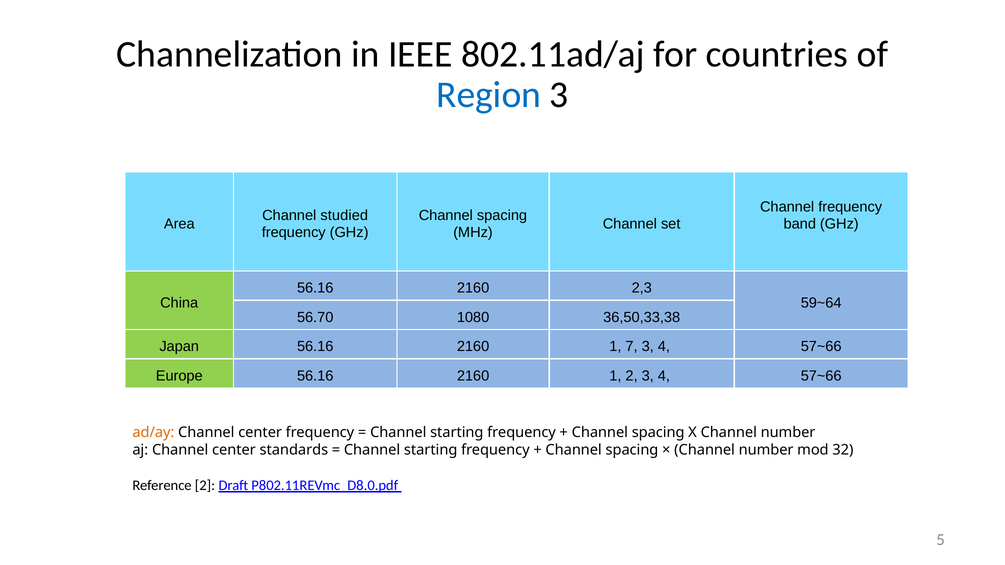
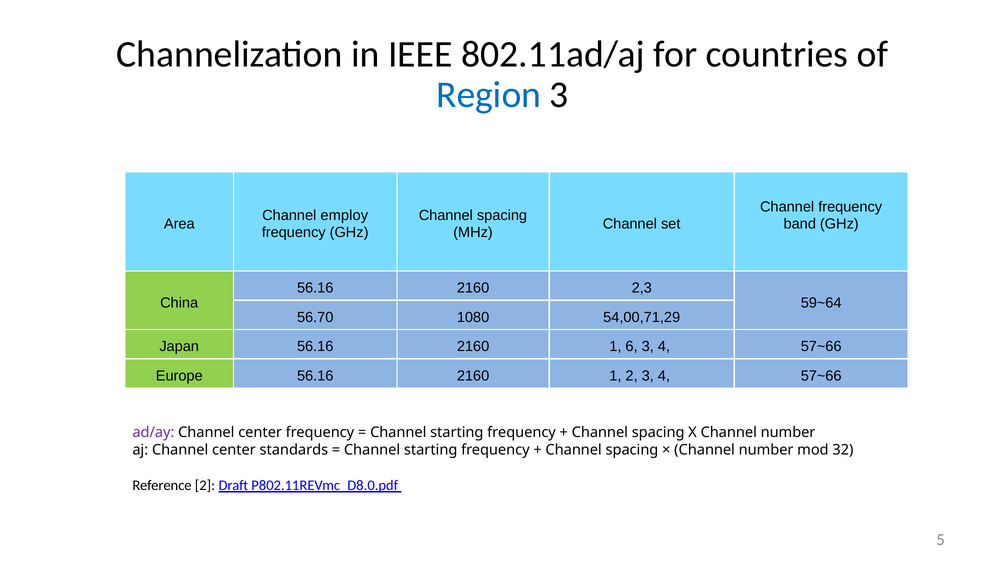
studied: studied -> employ (344, 216)
36,50,33,38: 36,50,33,38 -> 54,00,71,29 (642, 318)
7: 7 -> 6 (632, 347)
ad/ay colour: orange -> purple (153, 433)
